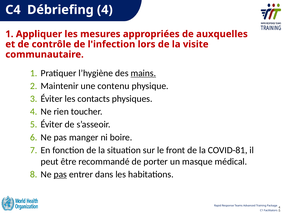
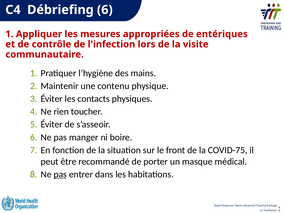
Débriefing 4: 4 -> 6 (105, 10)
auxquelles: auxquelles -> entériques (222, 34)
mains underline: present -> none (143, 73)
COVID-81: COVID-81 -> COVID-75 (228, 150)
